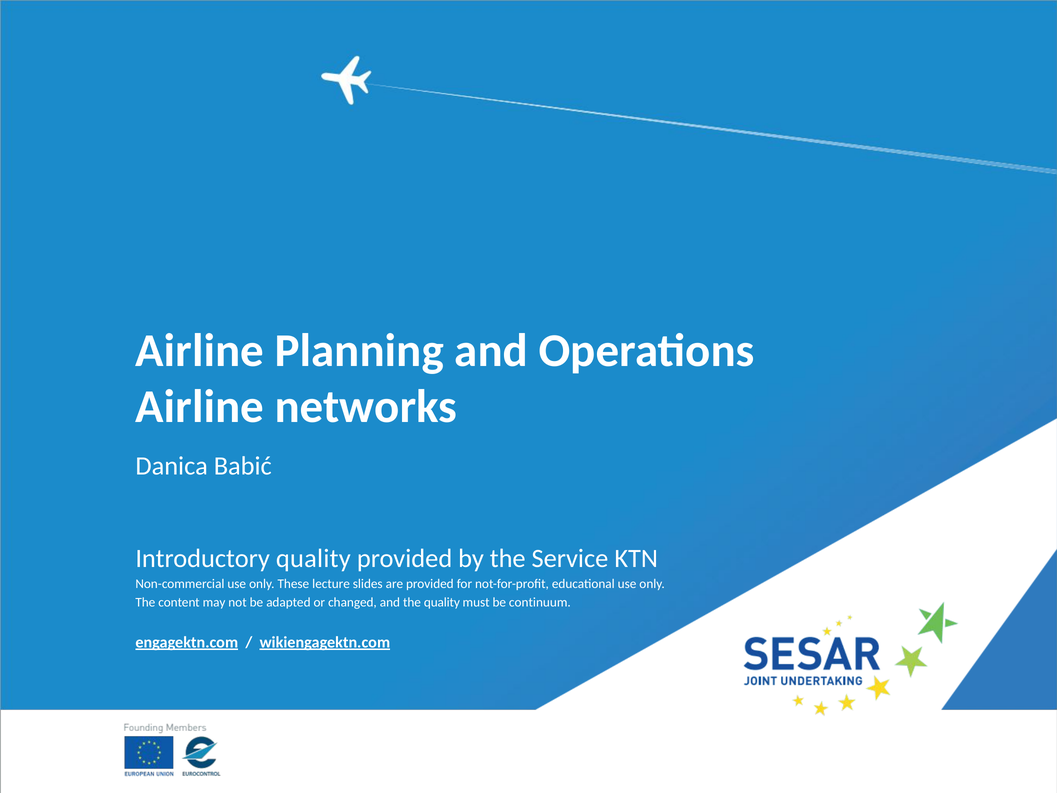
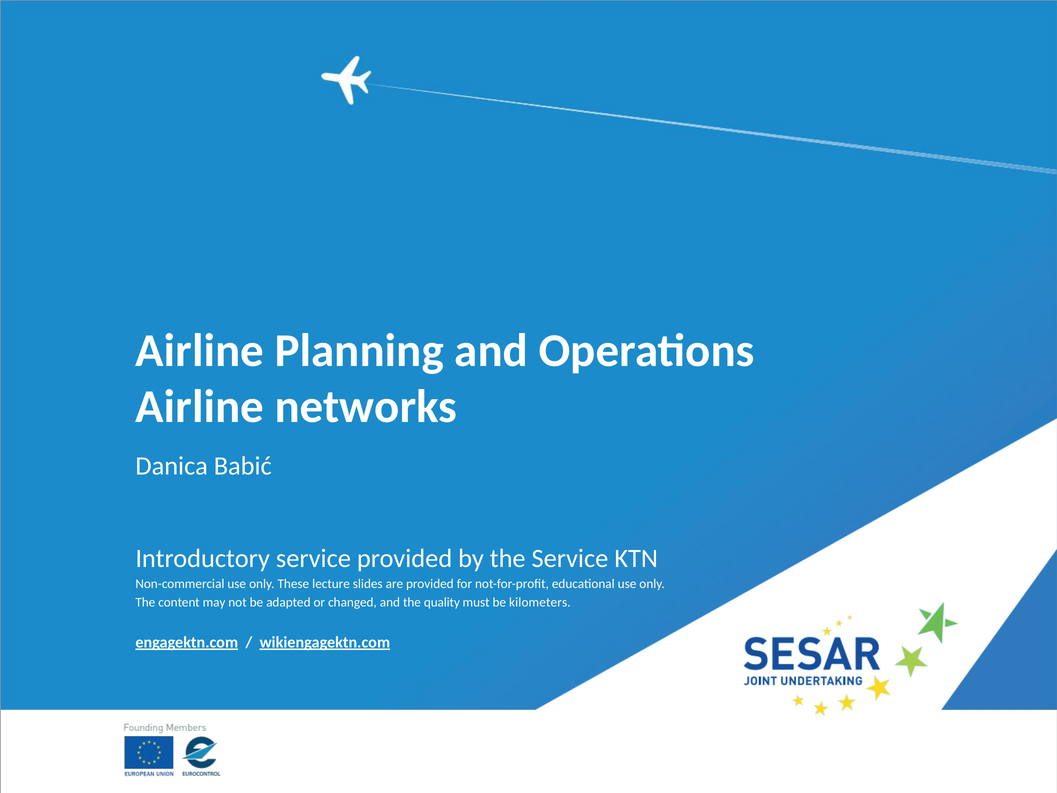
Introductory quality: quality -> service (313, 558)
continuum: continuum -> kilometers (540, 602)
